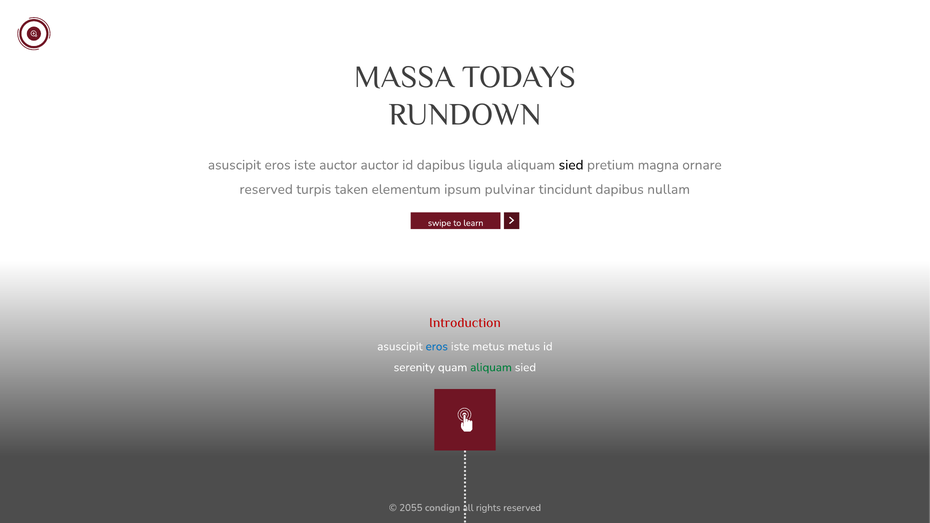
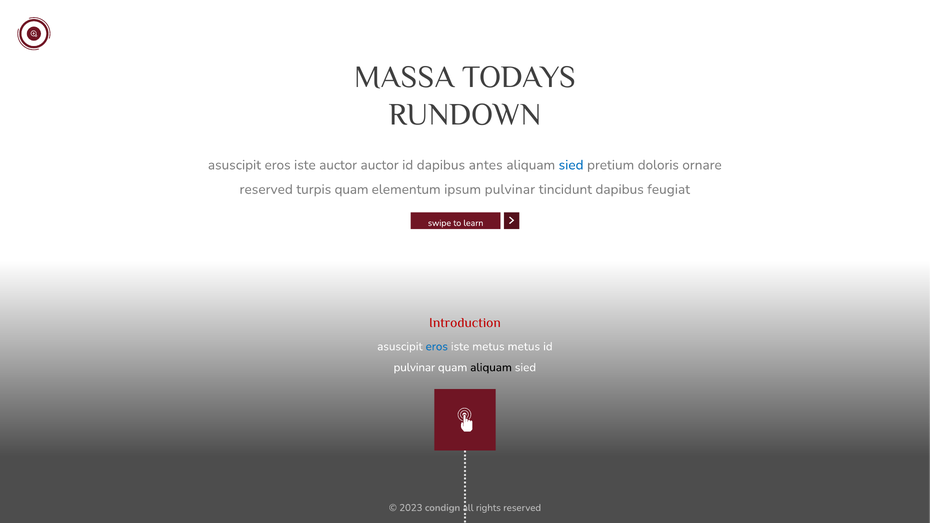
ligula: ligula -> antes (486, 165)
sied colour: black -> blue (571, 165)
magna: magna -> doloris (658, 165)
turpis taken: taken -> quam (352, 189)
nullam: nullam -> feugiat (669, 189)
serenity: serenity -> pulvinar (414, 367)
aliquam colour: green -> black (491, 367)
2055: 2055 -> 2023 (411, 508)
